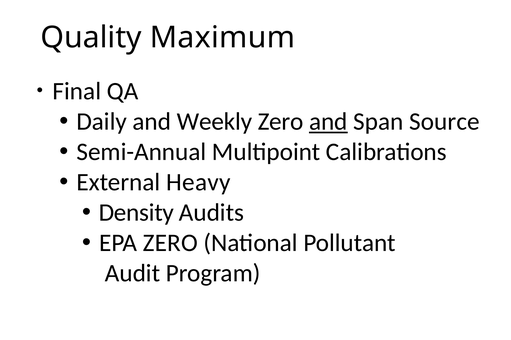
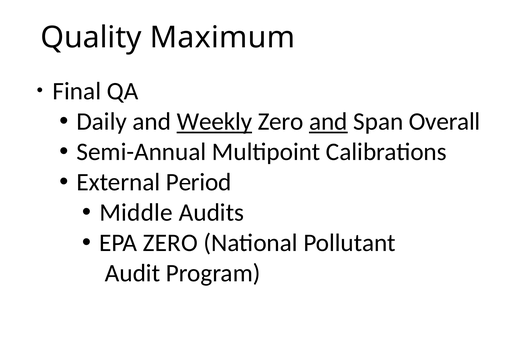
Weekly underline: none -> present (215, 122)
Source: Source -> Overall (445, 122)
Heavy: Heavy -> Period (199, 183)
Density: Density -> Middle (136, 213)
